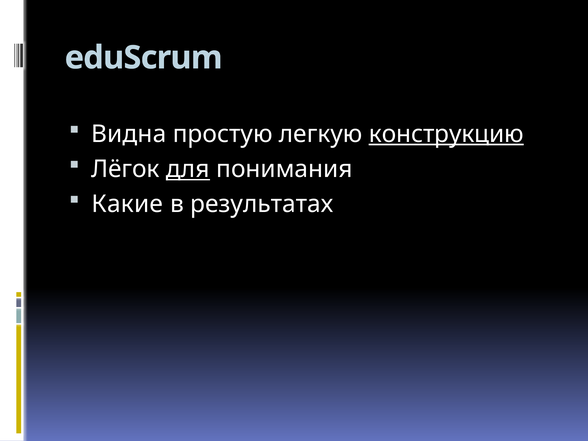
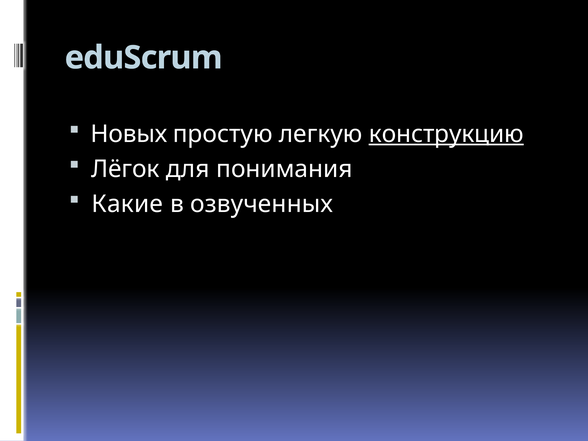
Видна: Видна -> Новых (129, 134)
для underline: present -> none (188, 169)
результатах: результатах -> озвученных (262, 204)
